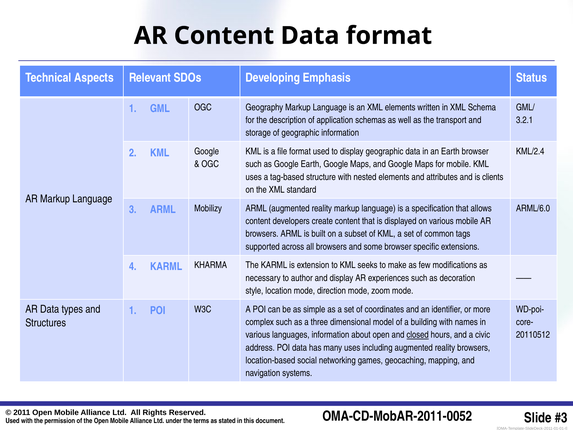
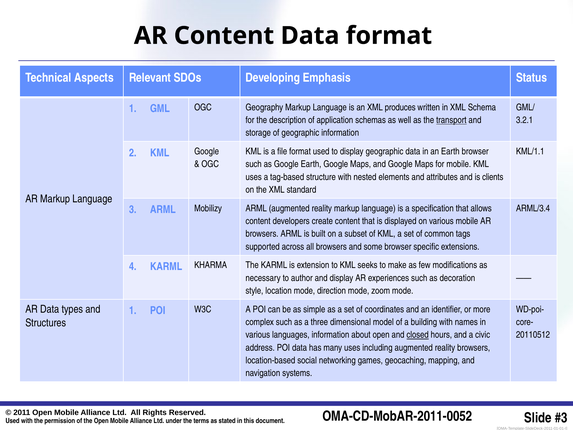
XML elements: elements -> produces (400, 107)
transport underline: none -> present (451, 120)
KML/2.4: KML/2.4 -> KML/1.1 (530, 151)
ARML/6.0: ARML/6.0 -> ARML/3.4 (533, 208)
